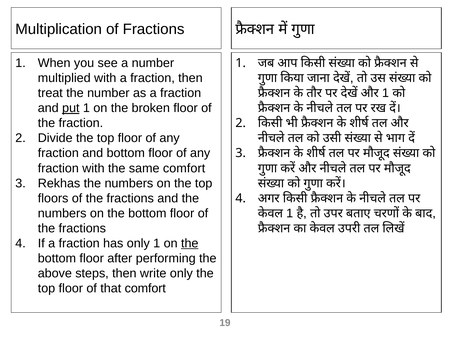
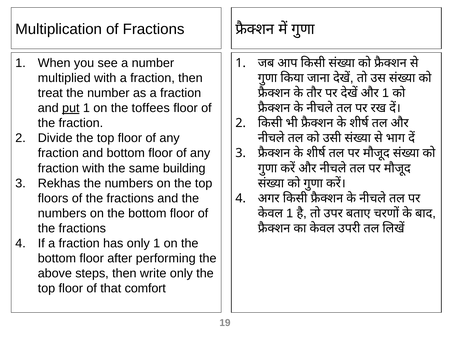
broken: broken -> toffees (151, 108)
same comfort: comfort -> building (184, 168)
the underline: present -> none (190, 243)
